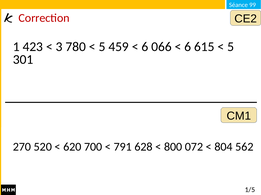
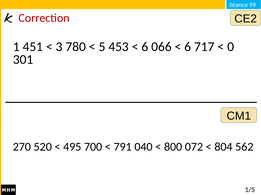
423: 423 -> 451 (33, 47)
459: 459 -> 453 (119, 47)
615: 615 -> 717 (204, 47)
5: 5 -> 0 (231, 47)
620: 620 -> 495 (72, 147)
628: 628 -> 040 (144, 147)
